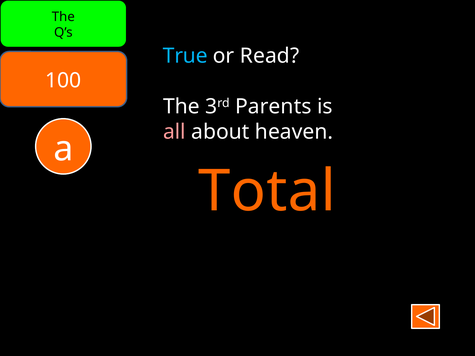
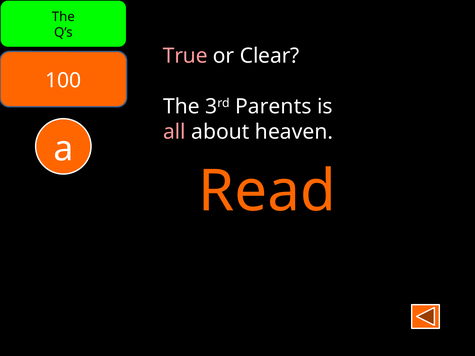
True colour: light blue -> pink (185, 56)
Read: Read -> Clear (270, 56)
Total: Total -> Read (267, 192)
